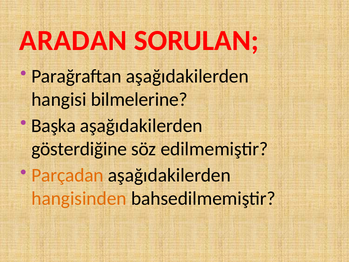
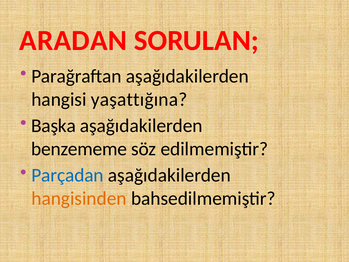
bilmelerine: bilmelerine -> yaşattığına (139, 99)
gösterdiğine: gösterdiğine -> benzememe (79, 149)
Parçadan colour: orange -> blue (68, 175)
